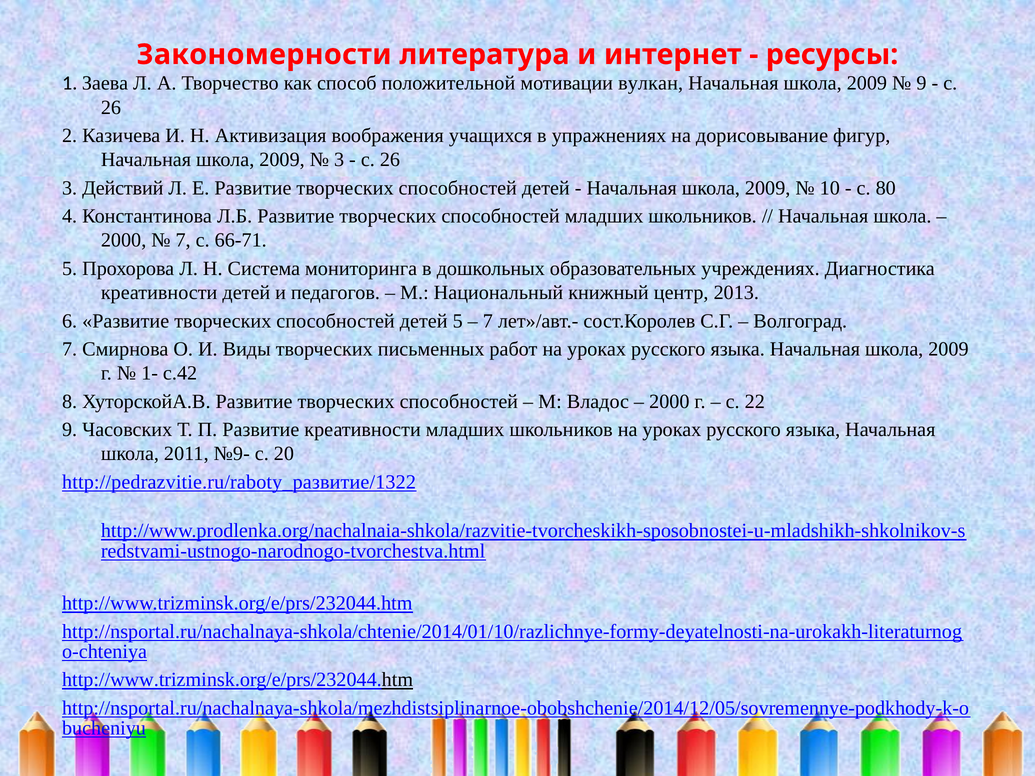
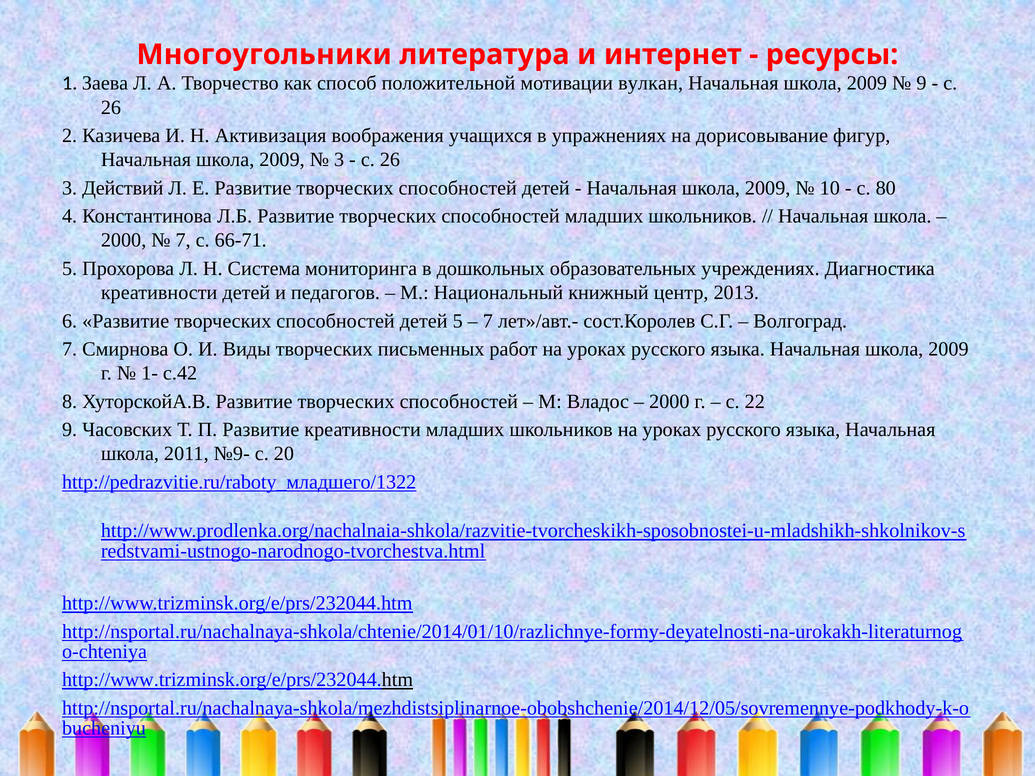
Закономерности: Закономерности -> Многоугольники (264, 55)
http://pedrazvitie.ru/raboty_развитие/1322: http://pedrazvitie.ru/raboty_развитие/1322 -> http://pedrazvitie.ru/raboty_младшего/1322 (239, 482)
